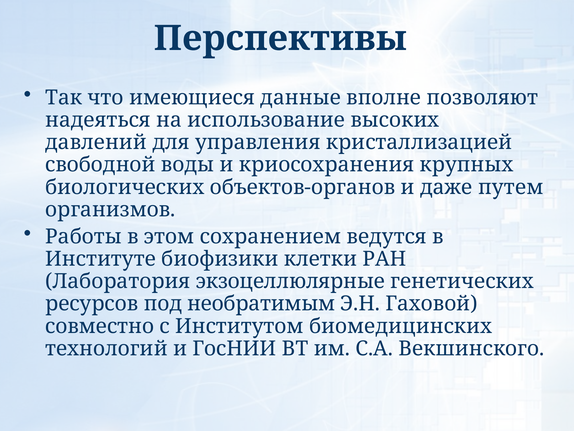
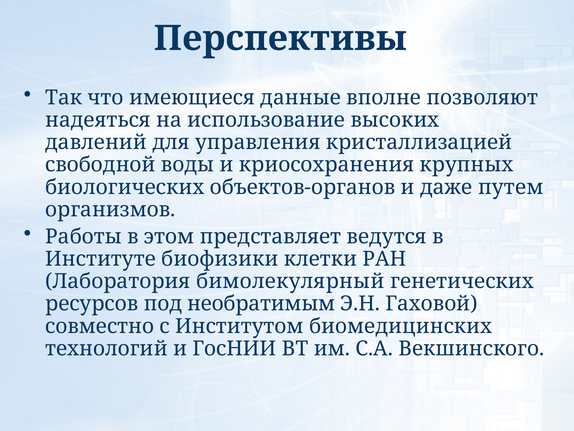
сохранением: сохранением -> представляет (270, 236)
экзоцеллюлярные: экзоцеллюлярные -> бимолекулярный (290, 281)
